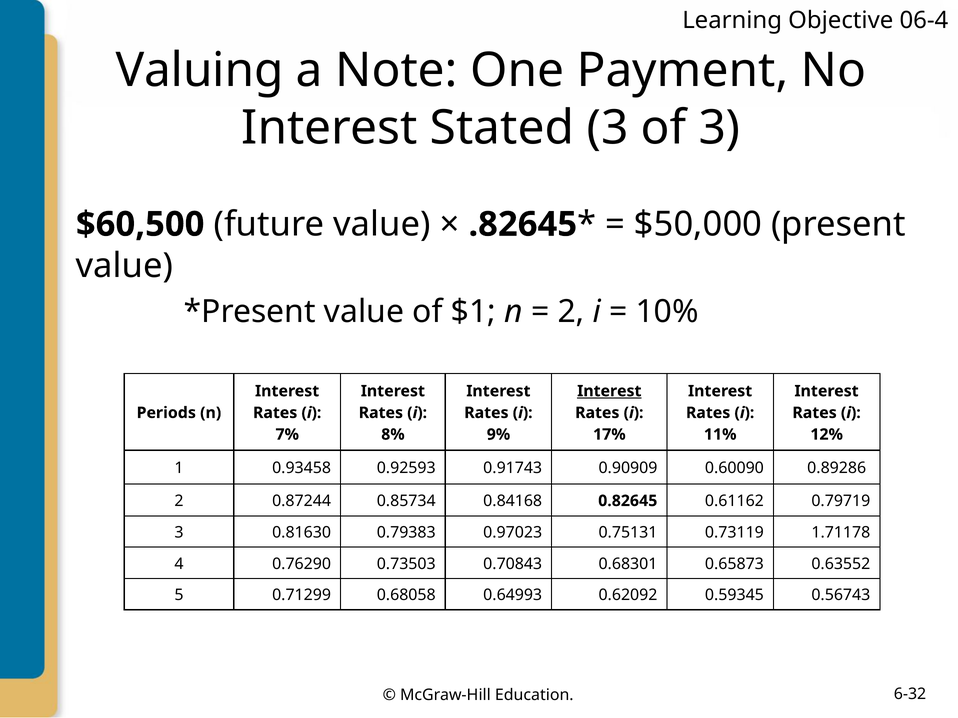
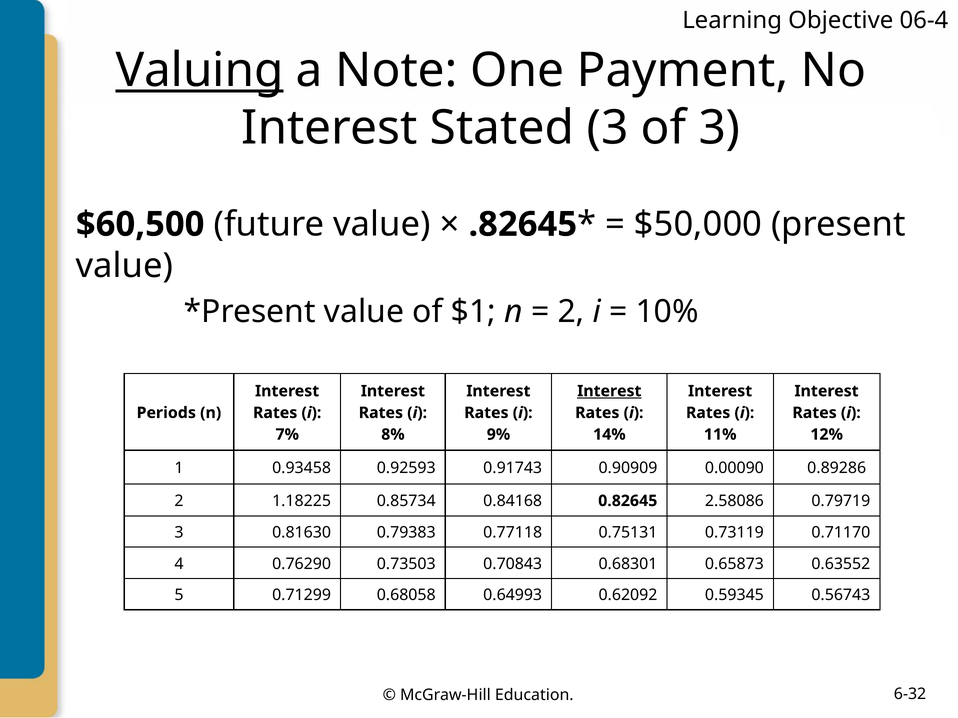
Valuing underline: none -> present (200, 70)
17%: 17% -> 14% (609, 435)
0.60090: 0.60090 -> 0.00090 (734, 468)
0.87244: 0.87244 -> 1.18225 (302, 501)
0.61162: 0.61162 -> 2.58086 (734, 501)
0.97023: 0.97023 -> 0.77118 (513, 533)
1.71178: 1.71178 -> 0.71170 (841, 533)
